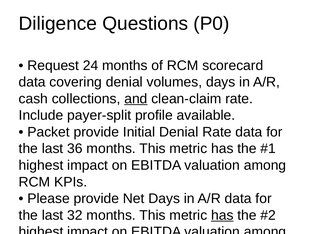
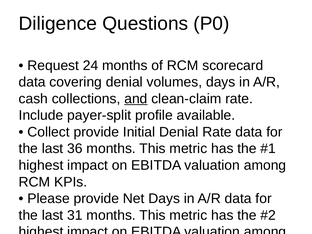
Packet: Packet -> Collect (49, 132)
32: 32 -> 31 (75, 215)
has underline: present -> none (222, 215)
